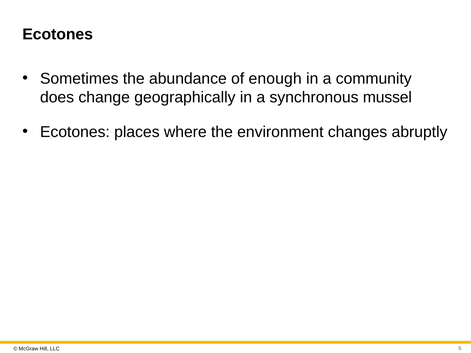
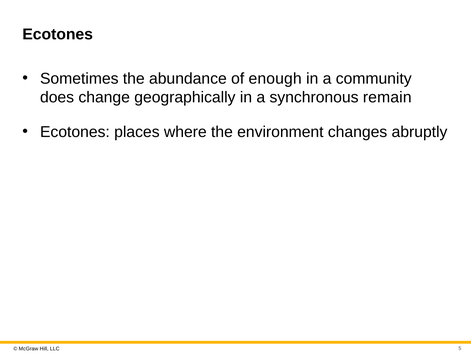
mussel: mussel -> remain (387, 97)
